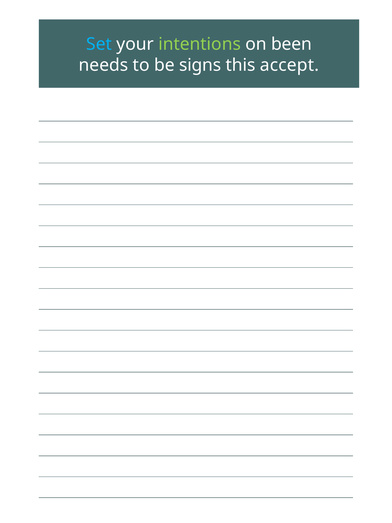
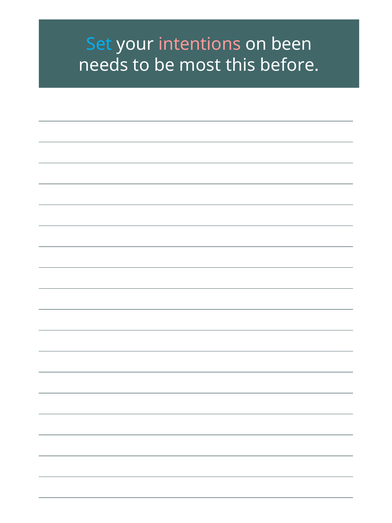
intentions colour: light green -> pink (200, 44)
signs: signs -> most (200, 65)
accept: accept -> before (289, 65)
